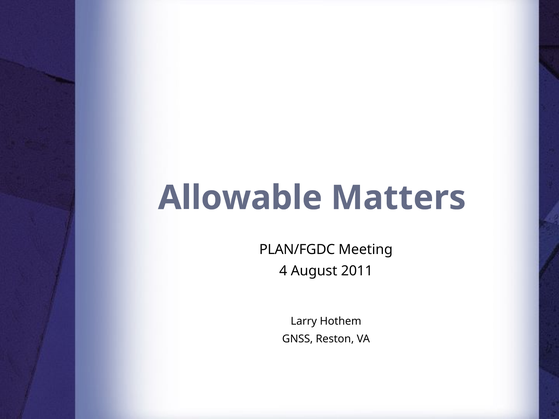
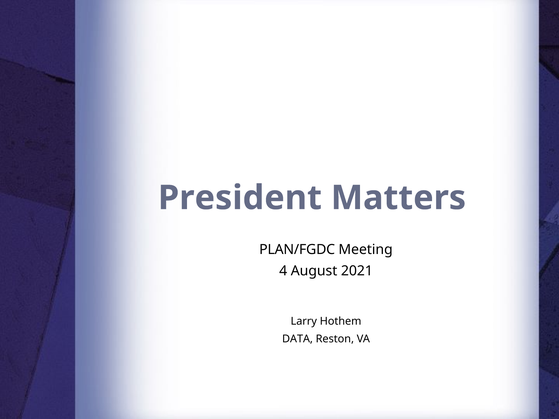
Allowable: Allowable -> President (240, 198)
2011: 2011 -> 2021 (357, 271)
GNSS: GNSS -> DATA (298, 339)
